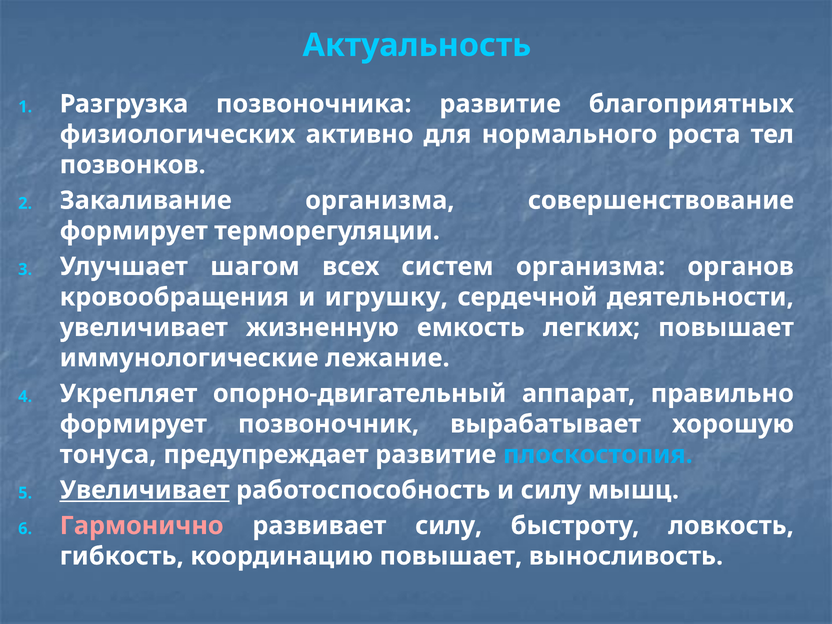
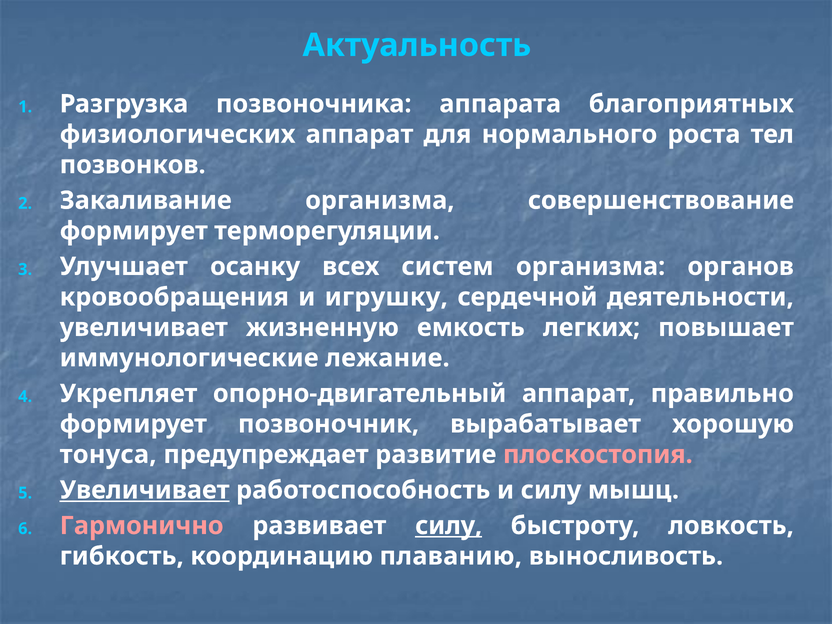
позвоночника развитие: развитие -> аппарата (500, 104)
физиологических активно: активно -> аппарат (360, 134)
шагом: шагом -> осанку (255, 266)
плоскостопия colour: light blue -> pink (598, 455)
силу underline: none -> present (449, 526)
координацию повышает: повышает -> плаванию (451, 556)
